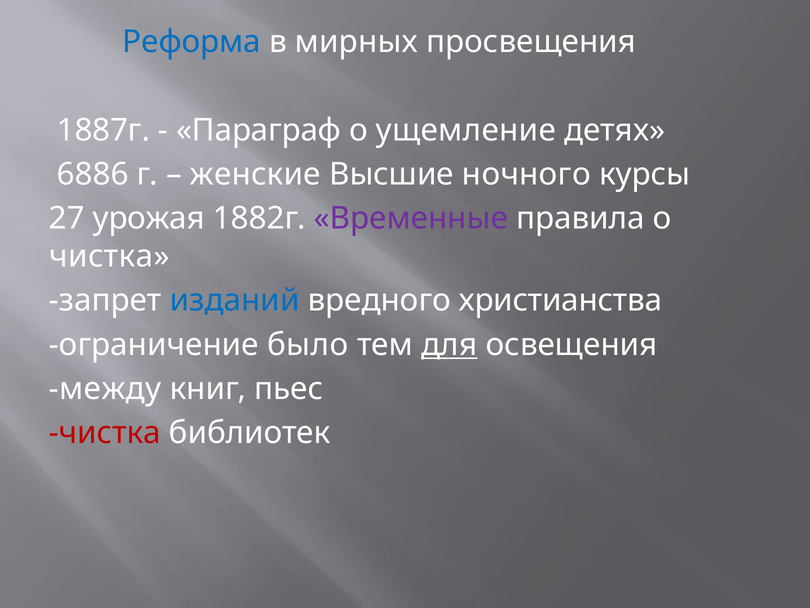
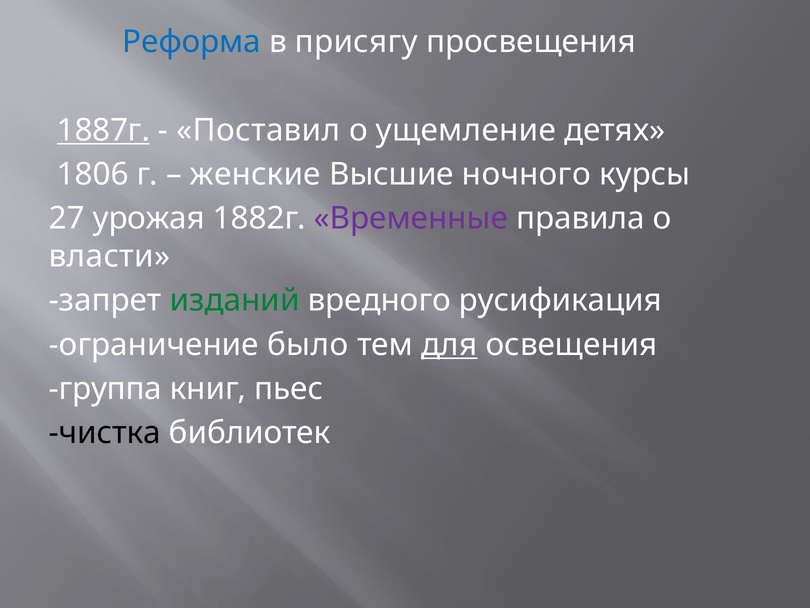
мирных: мирных -> присягу (356, 42)
1887г underline: none -> present (103, 130)
Параграф: Параграф -> Поставил (258, 130)
6886: 6886 -> 1806 (93, 174)
чистка: чистка -> власти (110, 256)
изданий colour: blue -> green (235, 300)
христианства: христианства -> русификация (560, 300)
между: между -> группа (105, 389)
чистка colour: red -> black (105, 433)
